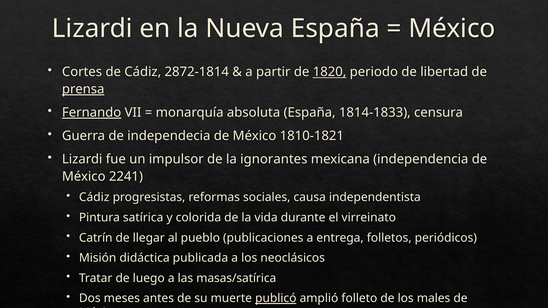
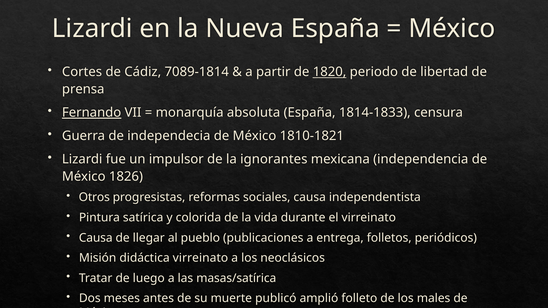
2872-1814: 2872-1814 -> 7089-1814 (197, 72)
prensa underline: present -> none (83, 89)
2241: 2241 -> 1826 (126, 177)
Cádiz: Cádiz -> Otros (94, 198)
Catrín: Catrín -> Causa (96, 238)
didáctica publicada: publicada -> virreinato (200, 258)
publicó underline: present -> none (276, 299)
